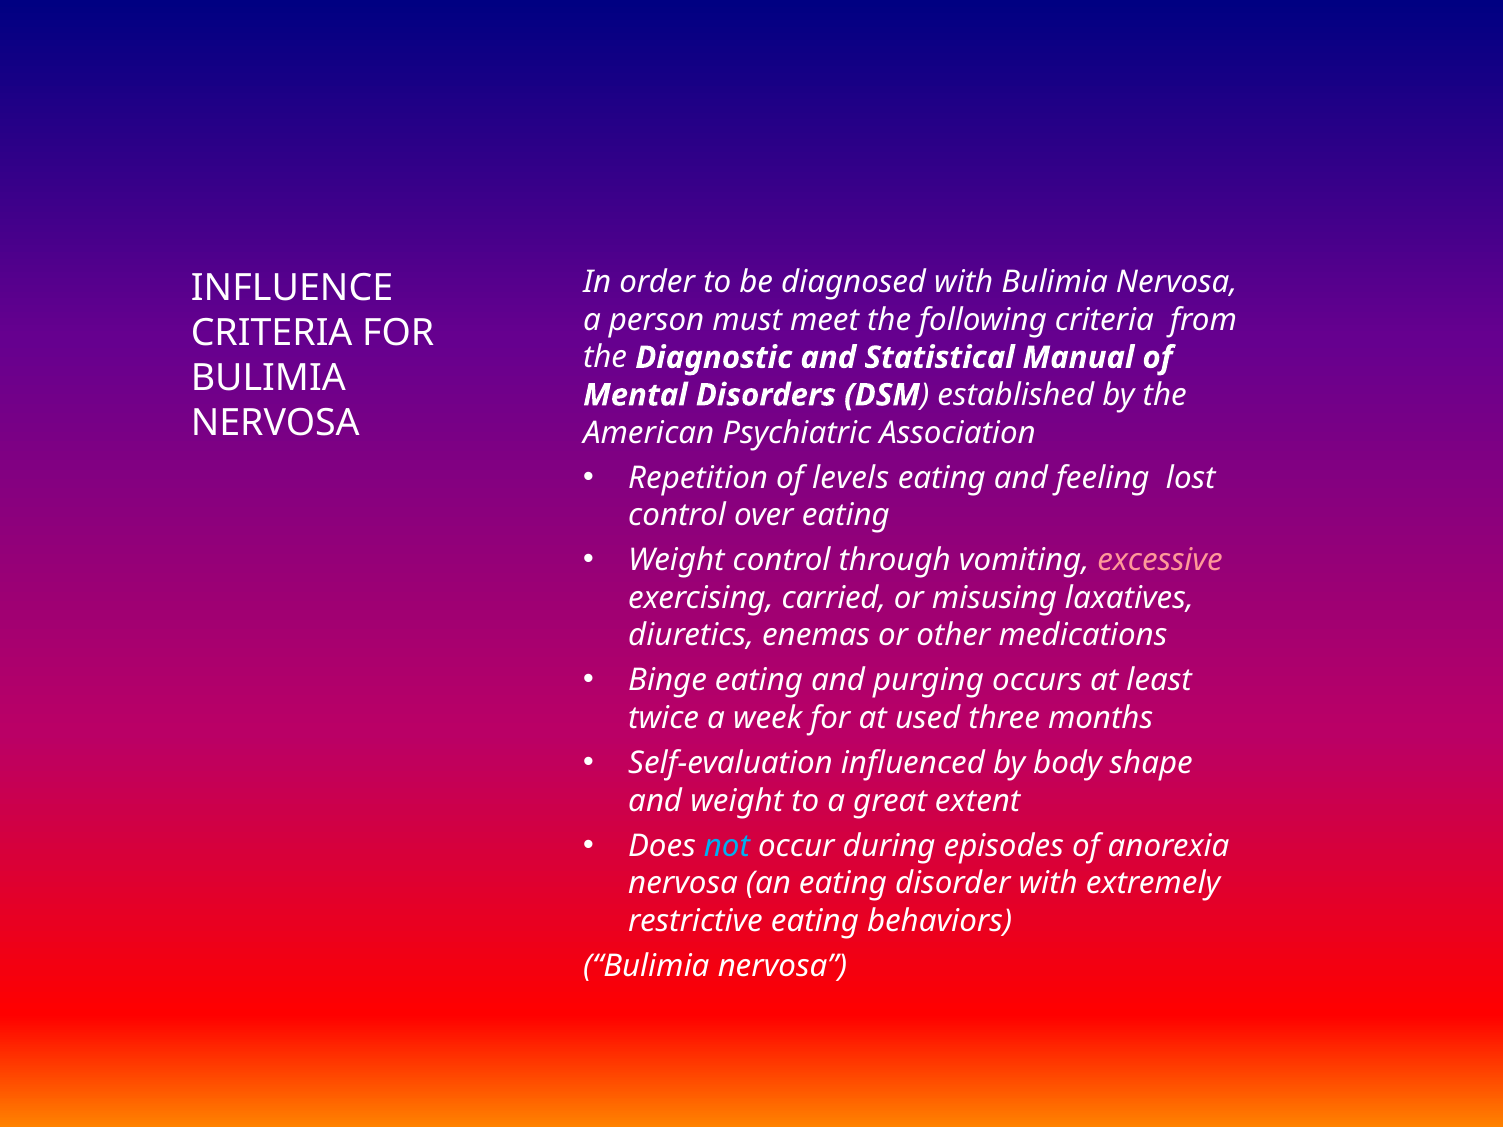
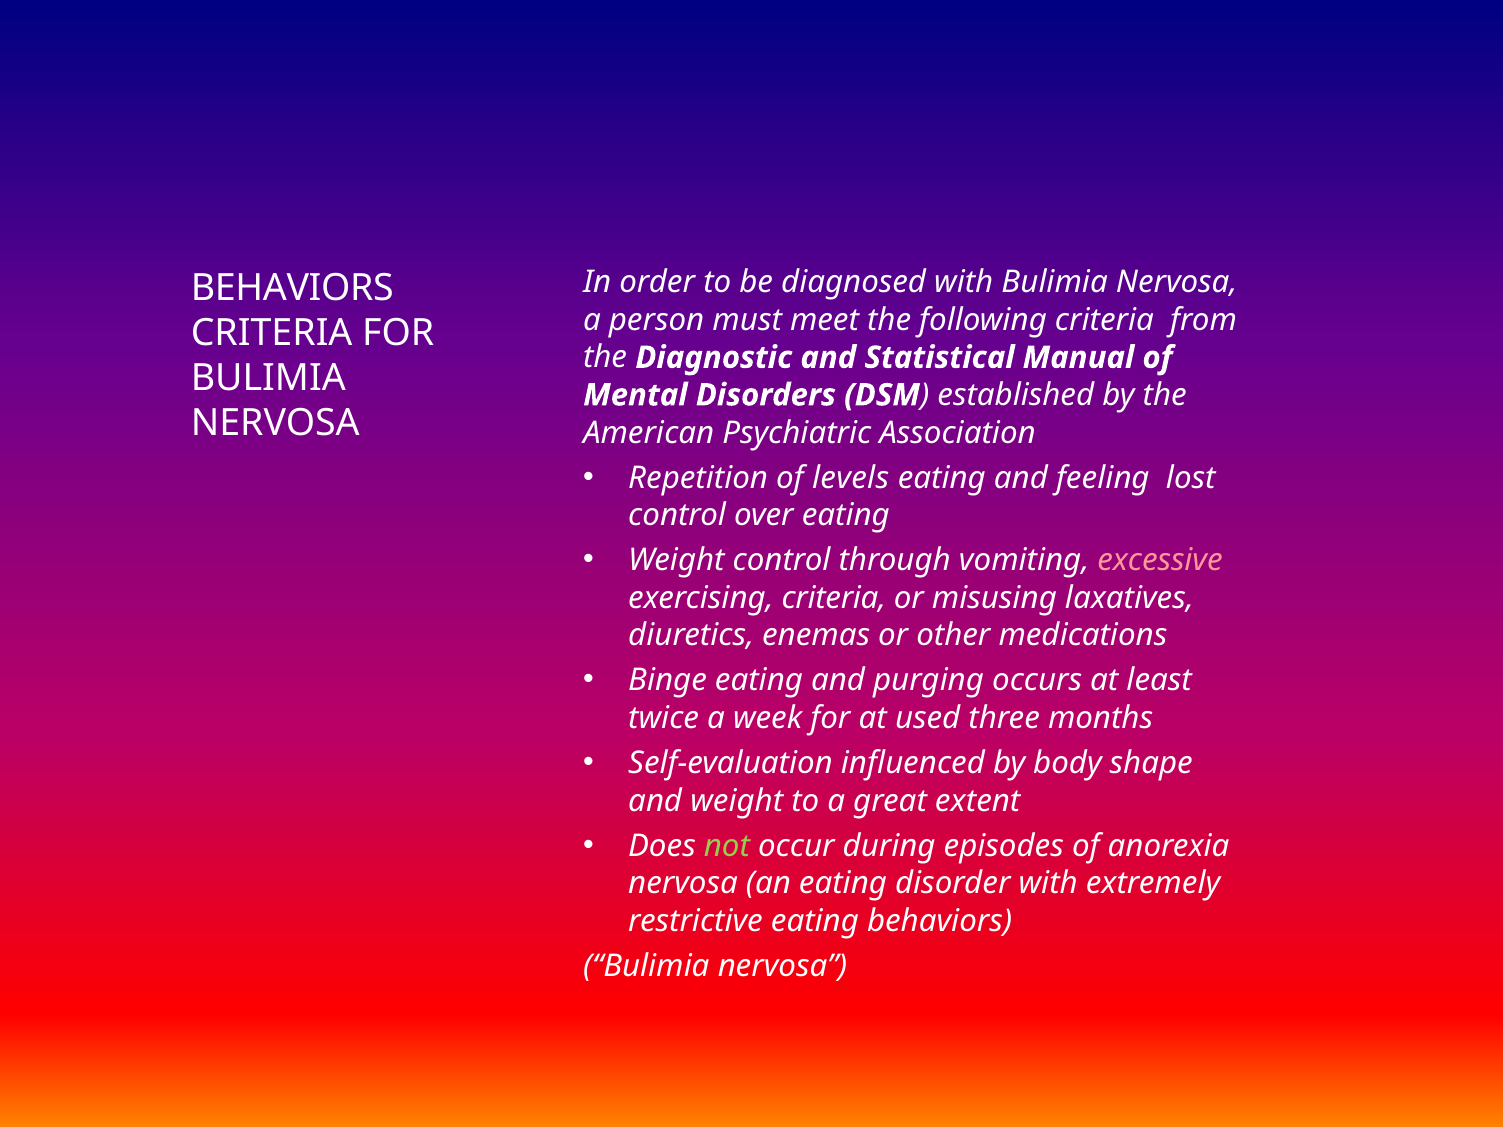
INFLUENCE: INFLUENCE -> BEHAVIORS (292, 288)
exercising carried: carried -> criteria (834, 598)
not colour: light blue -> light green (727, 846)
